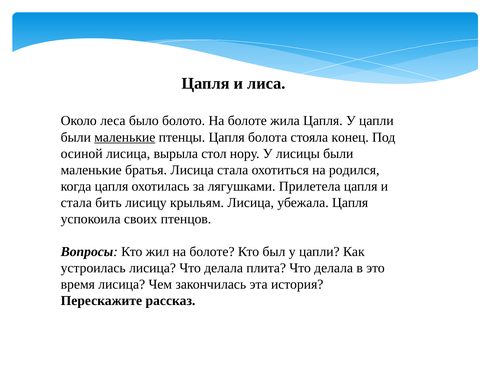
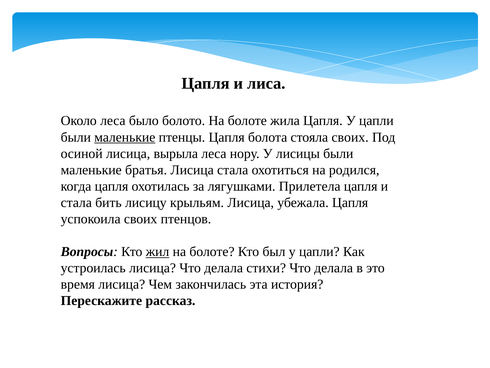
стояла конец: конец -> своих (350, 137)
вырыла стол: стол -> леса (214, 153)
жил underline: none -> present (158, 251)
плита: плита -> стихи (266, 268)
